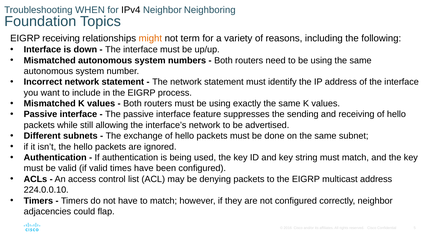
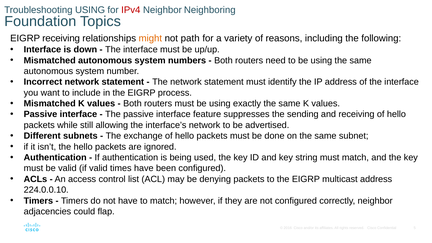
Troubleshooting WHEN: WHEN -> USING (90, 10)
IPv4 colour: black -> red (131, 10)
term: term -> path (190, 38)
